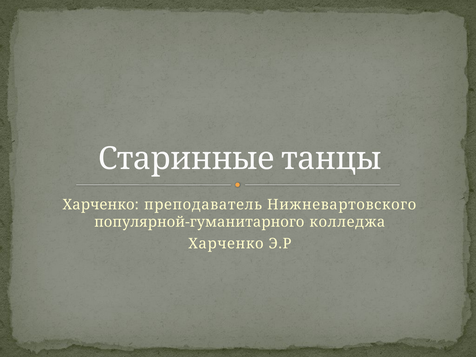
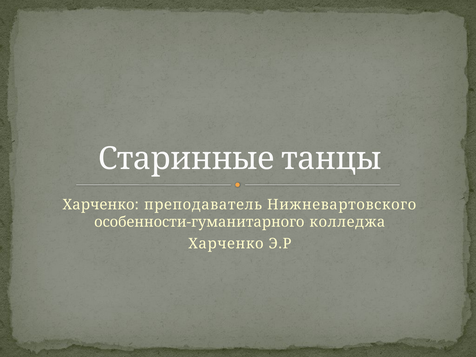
популярной-гуманитарного: популярной-гуманитарного -> особенности-гуманитарного (199, 222)
